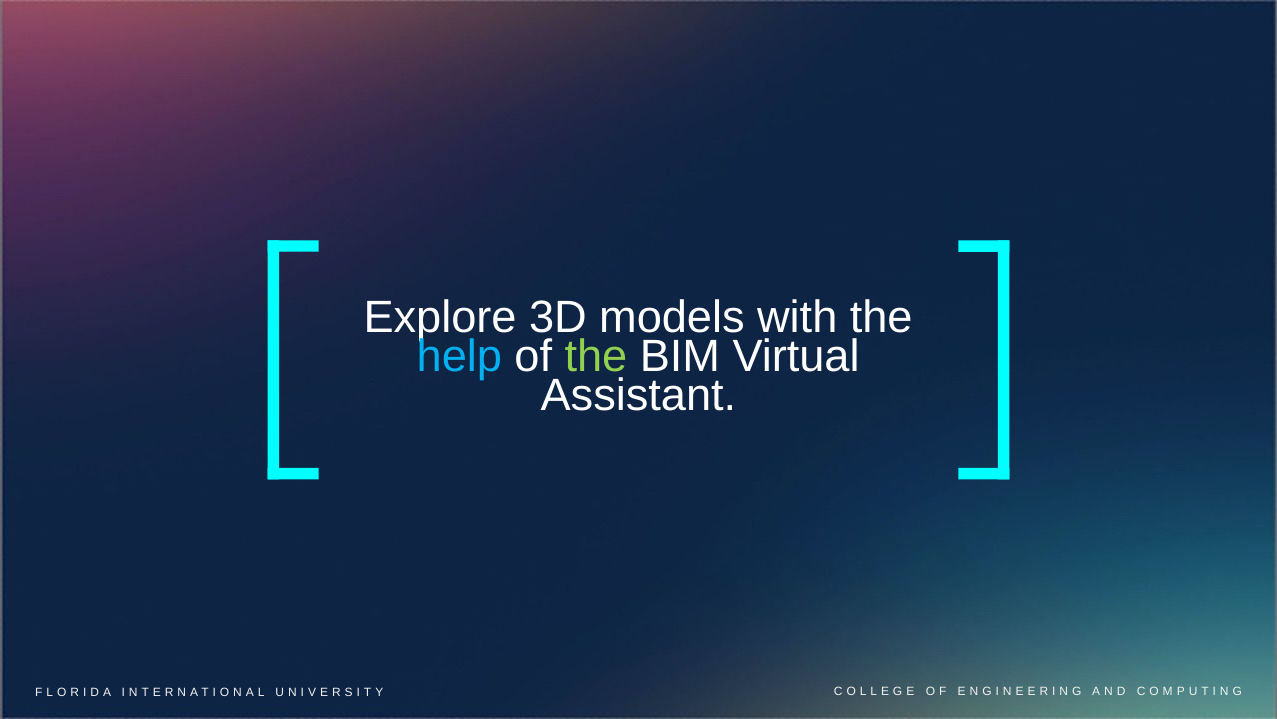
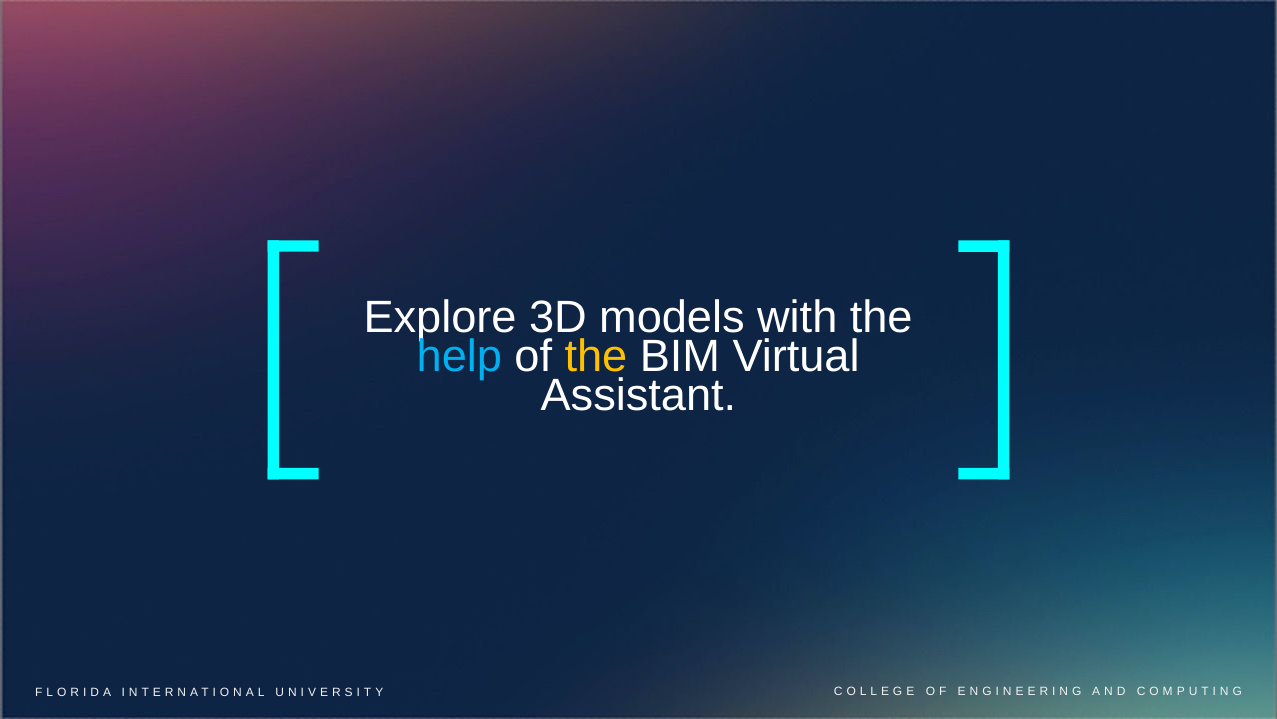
the colour: light green -> yellow (596, 356)
